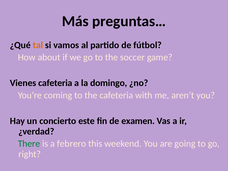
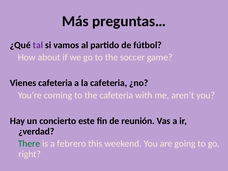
tal colour: orange -> purple (38, 45)
la domingo: domingo -> cafeteria (109, 83)
examen: examen -> reunión (138, 121)
